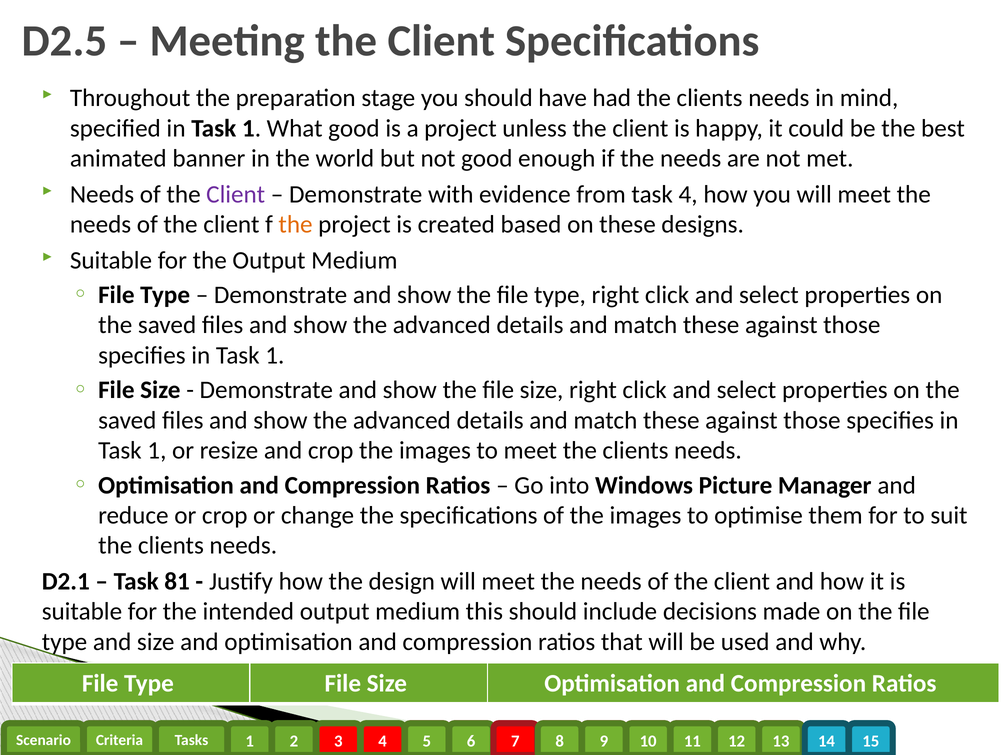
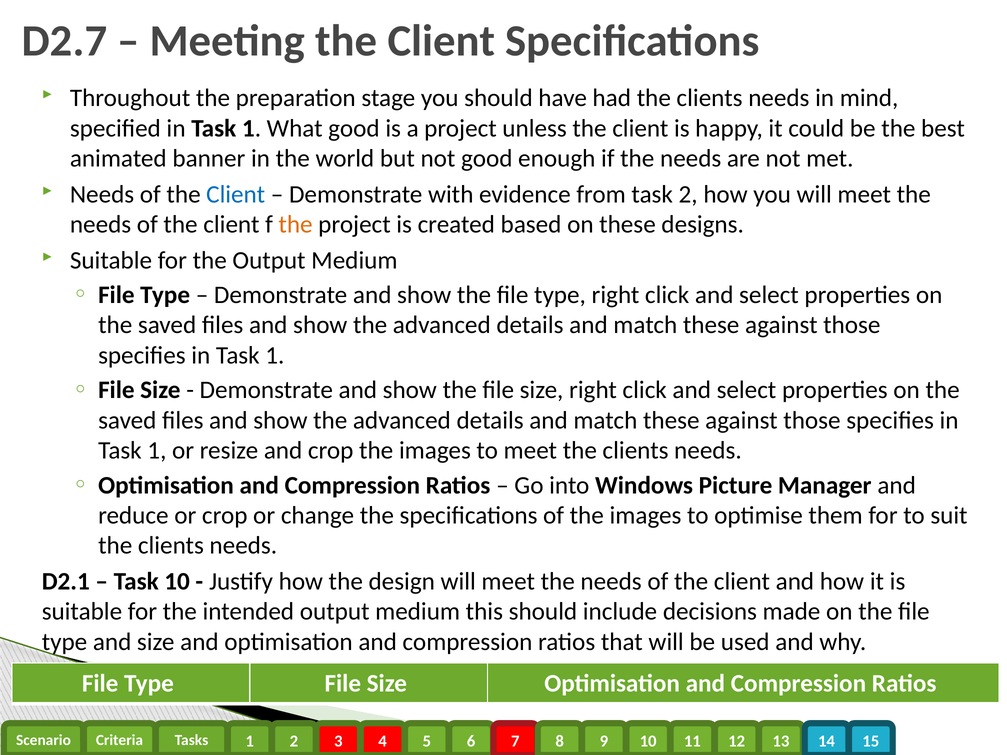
D2.5: D2.5 -> D2.7 (64, 41)
Client colour: purple -> blue (236, 194)
task 4: 4 -> 2 (688, 194)
Task 81: 81 -> 10 (177, 582)
